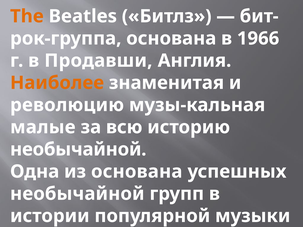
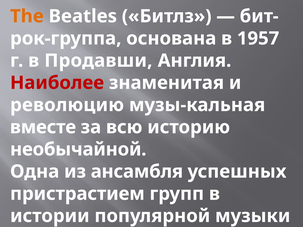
1966: 1966 -> 1957 (258, 38)
Наиболее colour: orange -> red (57, 83)
малые: малые -> вместе (43, 127)
из основана: основана -> ансамбля (137, 172)
необычайной: необычайной -> пристрастием (77, 194)
